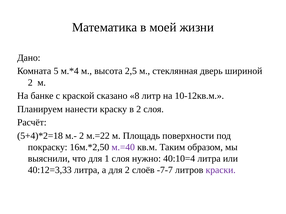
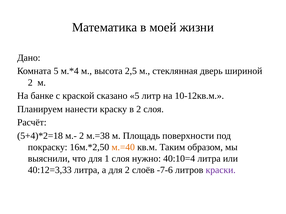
сказано 8: 8 -> 5 (135, 96)
м.=22: м.=22 -> м.=38 (98, 136)
м.=40 colour: purple -> orange (123, 147)
-7-7: -7-7 -> -7-6 (165, 170)
